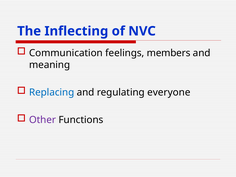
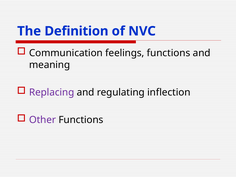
Inflecting: Inflecting -> Definition (76, 31)
feelings members: members -> functions (169, 53)
Replacing colour: blue -> purple (52, 92)
everyone: everyone -> inflection (169, 92)
